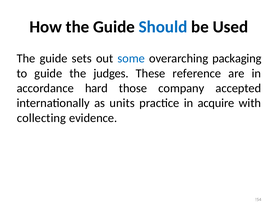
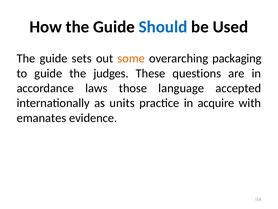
some colour: blue -> orange (131, 58)
reference: reference -> questions (197, 73)
hard: hard -> laws (96, 88)
company: company -> language (181, 88)
collecting: collecting -> emanates (41, 118)
